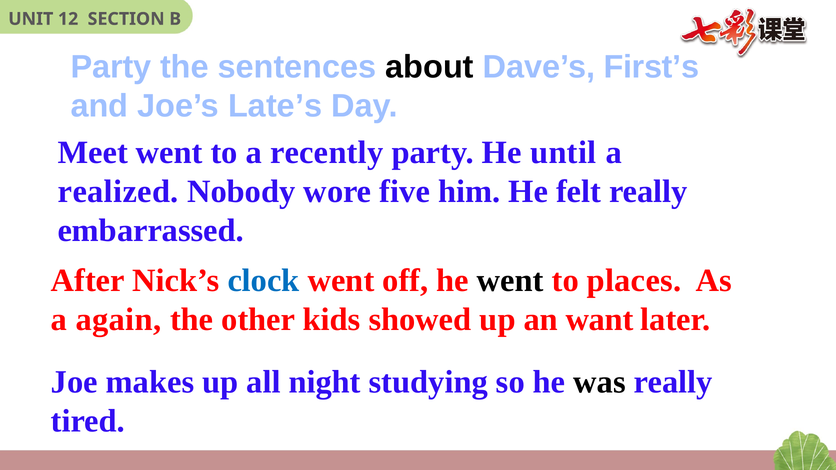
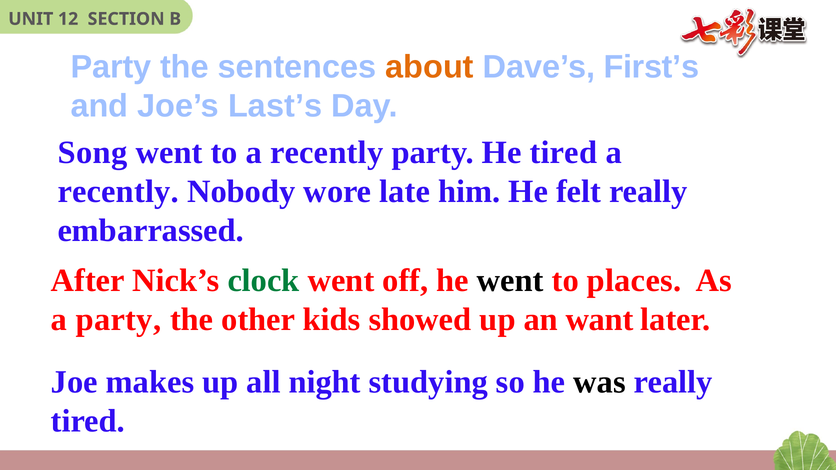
about colour: black -> orange (430, 67)
Late’s: Late’s -> Last’s (275, 106)
Meet: Meet -> Song (93, 152)
He until: until -> tired (563, 152)
realized: realized -> recently (118, 191)
five: five -> late (405, 191)
clock colour: blue -> green (264, 281)
a again: again -> party (118, 320)
